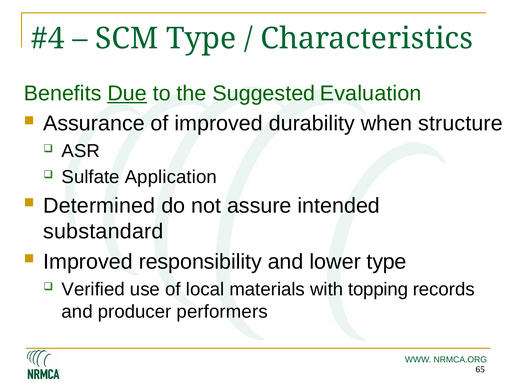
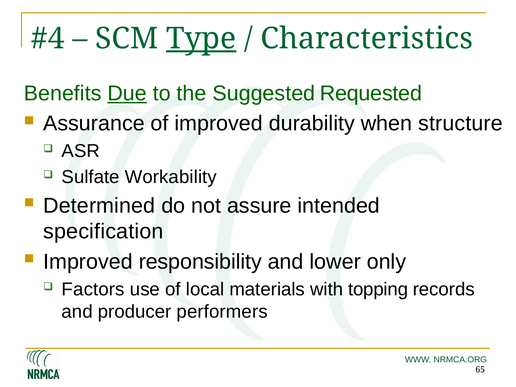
Type underline: none -> present (201, 38)
Evaluation: Evaluation -> Requested (371, 93)
Application: Application -> Workability (171, 177)
substandard: substandard -> specification (103, 232)
lower type: type -> only (386, 262)
Verified: Verified -> Factors (93, 289)
